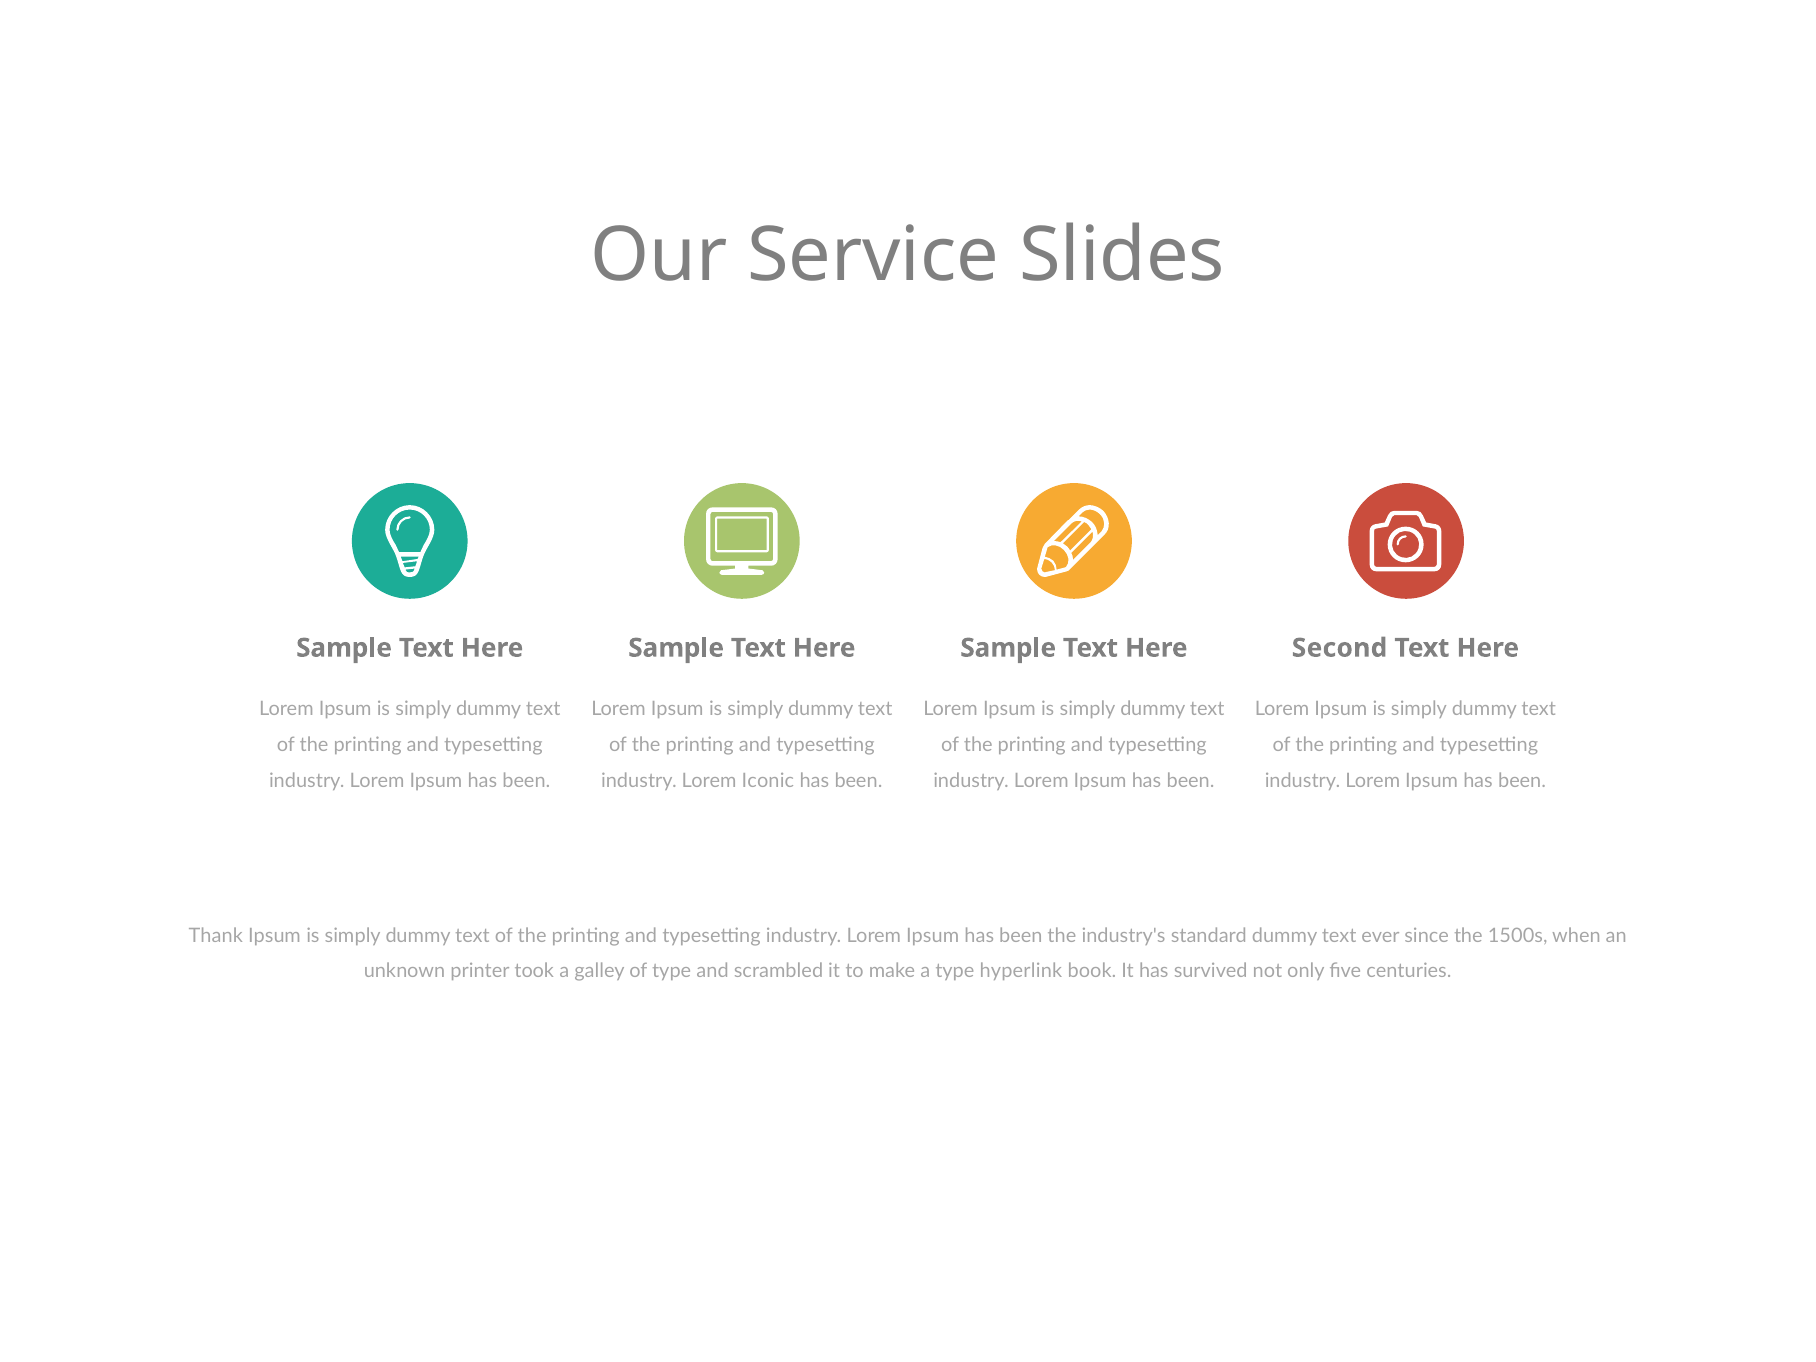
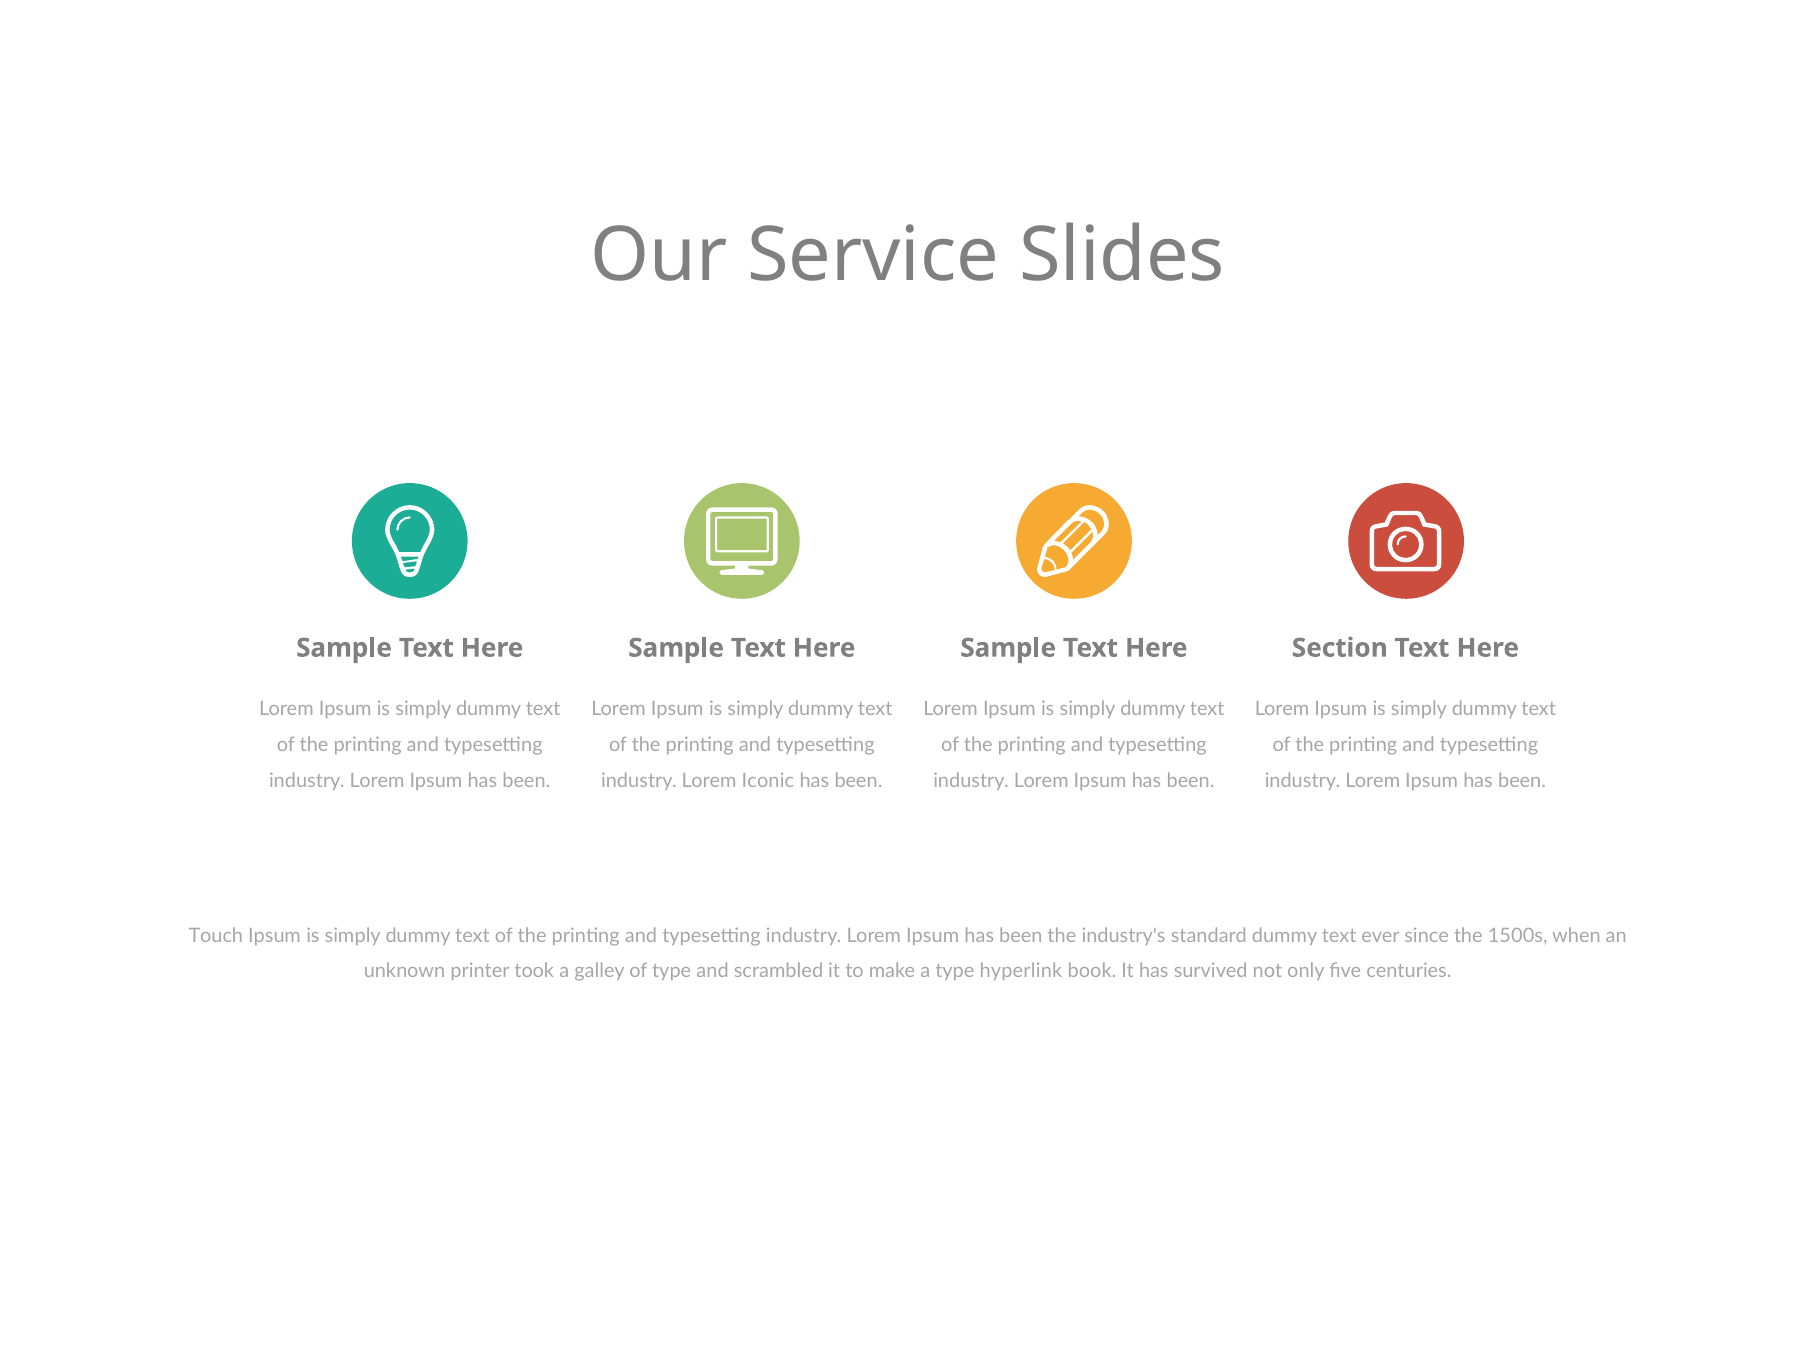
Second: Second -> Section (1340, 648)
Thank: Thank -> Touch (216, 935)
